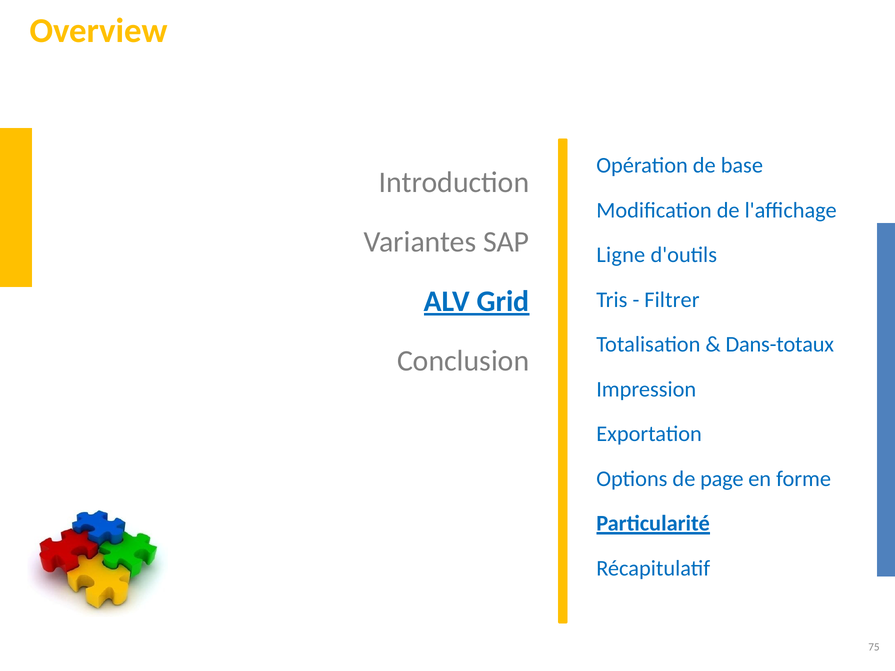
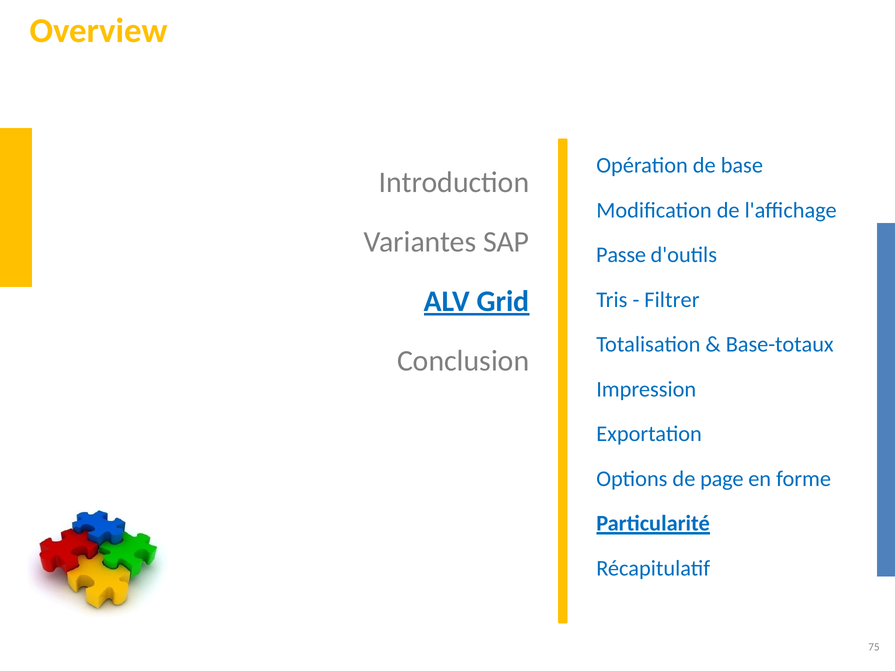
Ligne: Ligne -> Passe (621, 255)
Dans-totaux: Dans-totaux -> Base-totaux (780, 345)
